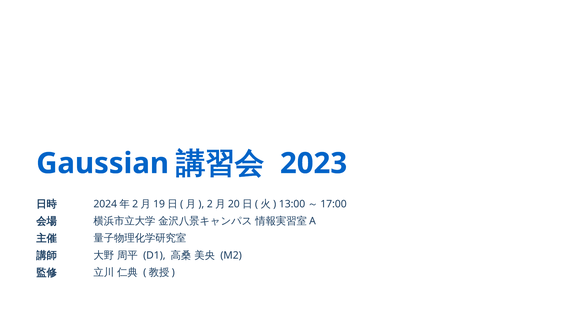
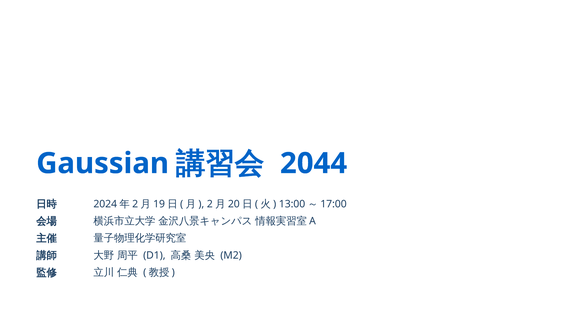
2023: 2023 -> 2044 (314, 163)
